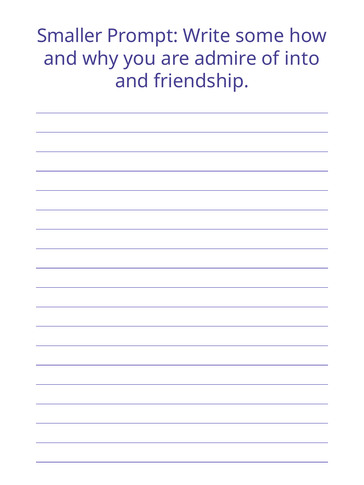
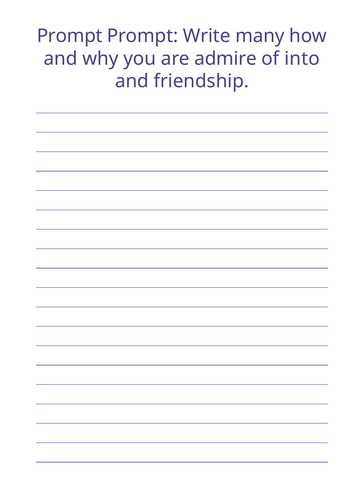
Smaller: Smaller -> Prompt (70, 36)
some: some -> many (260, 36)
